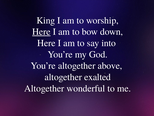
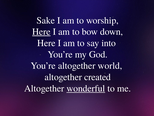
King: King -> Sake (46, 20)
above: above -> world (110, 65)
exalted: exalted -> created (98, 77)
wonderful underline: none -> present (86, 88)
